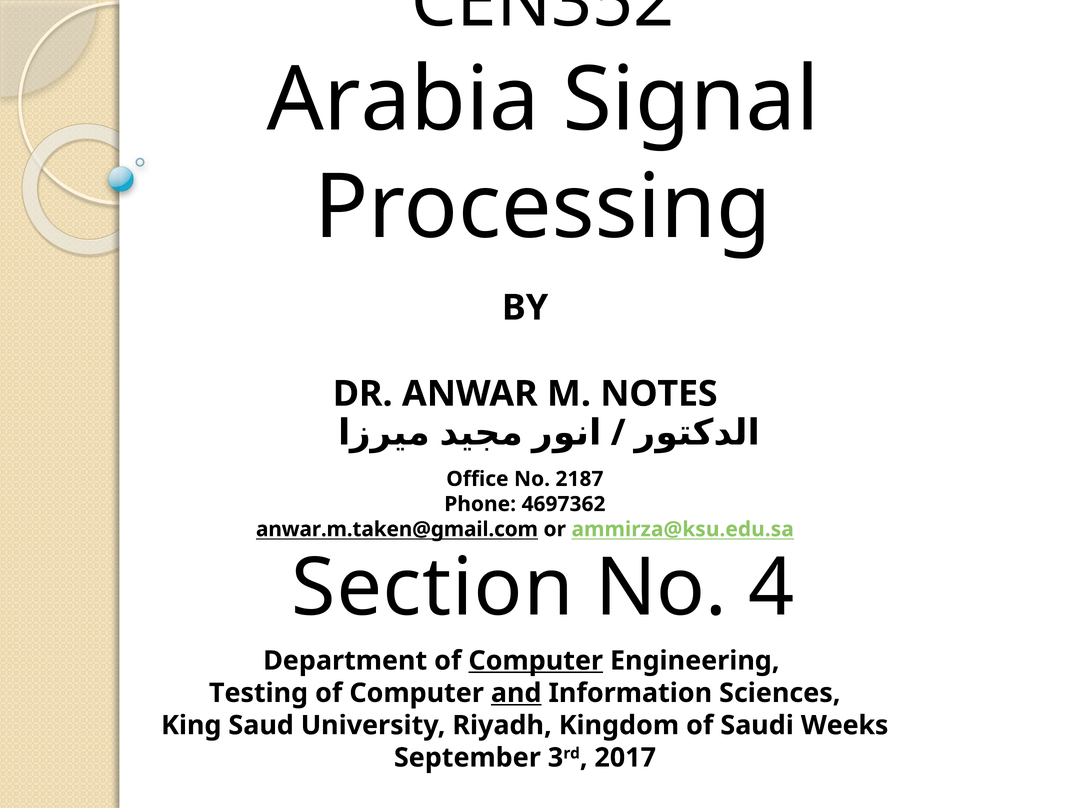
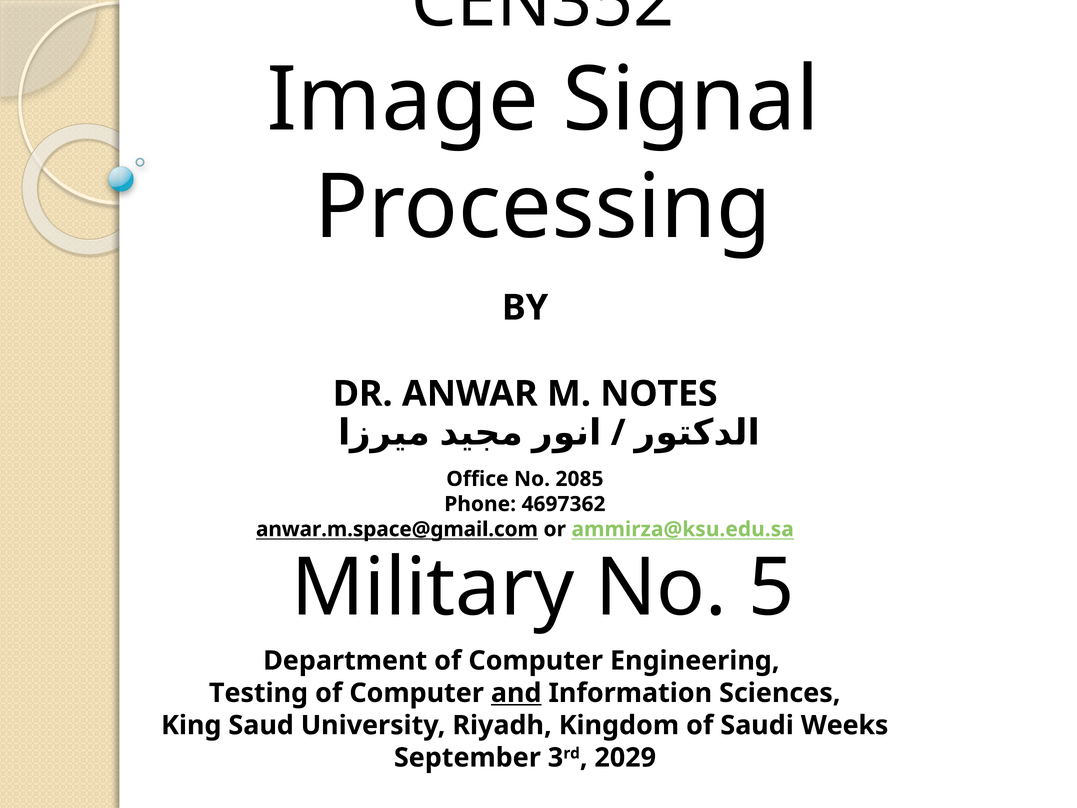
Arabia: Arabia -> Image (403, 100)
2187: 2187 -> 2085 (579, 479)
anwar.m.taken@gmail.com: anwar.m.taken@gmail.com -> anwar.m.space@gmail.com (397, 529)
Section: Section -> Military (433, 588)
4: 4 -> 5 (771, 588)
Computer underline: present -> none (536, 661)
2017: 2017 -> 2029 (625, 757)
